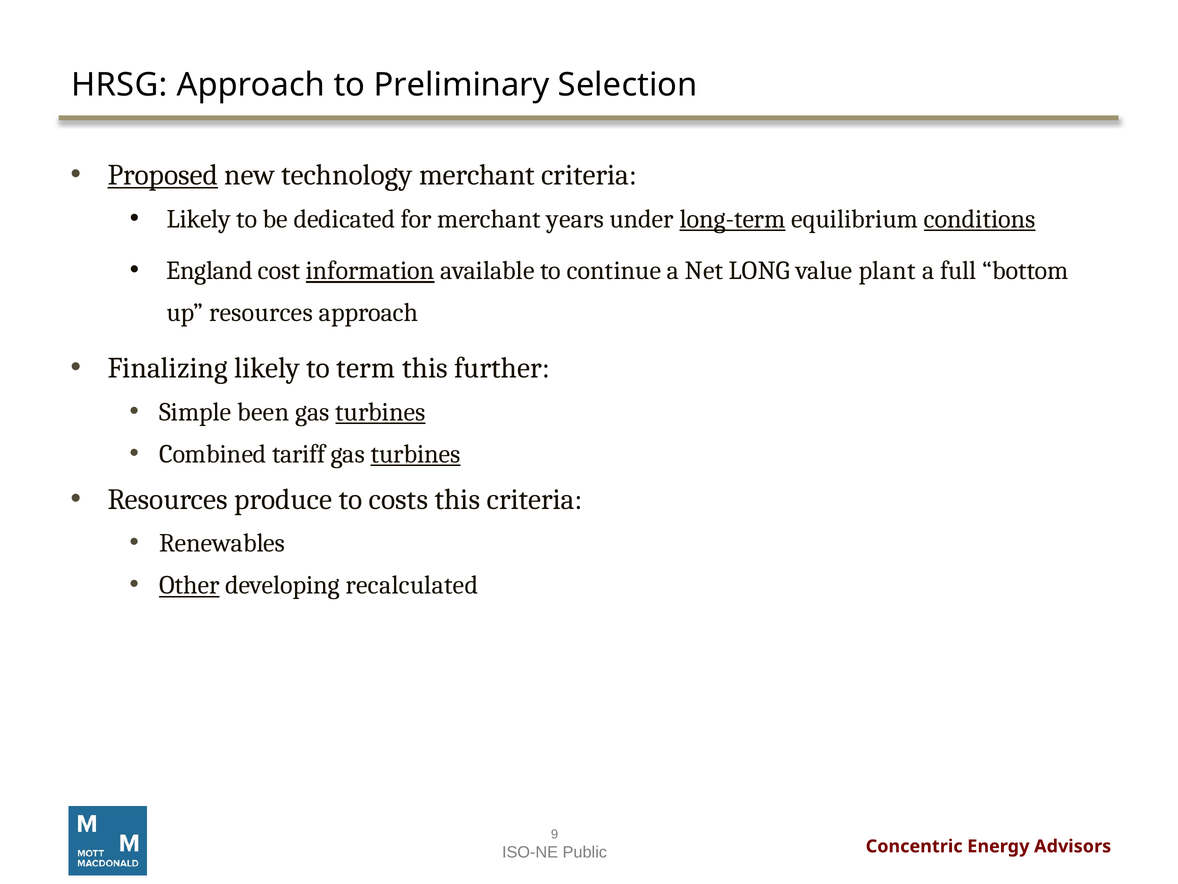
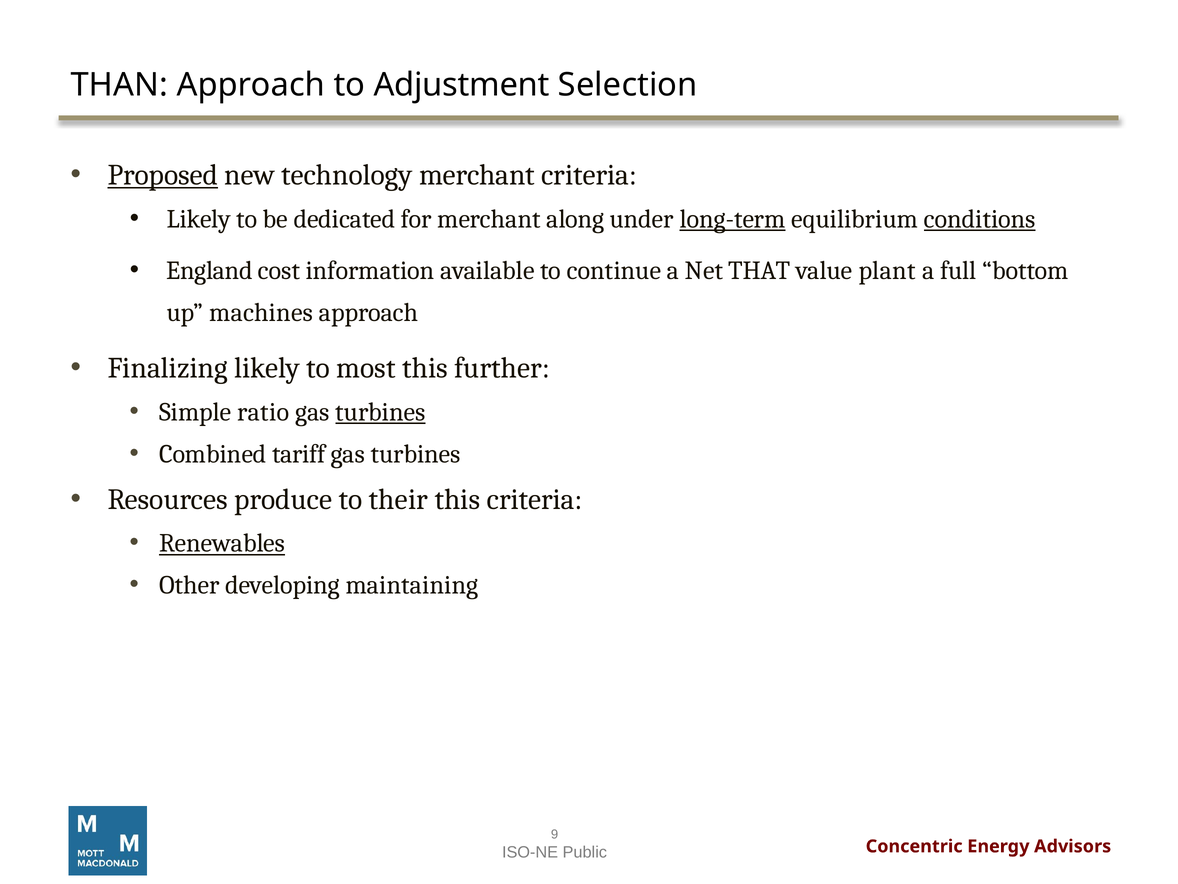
HRSG: HRSG -> THAN (119, 85)
Preliminary: Preliminary -> Adjustment (462, 85)
years: years -> along (575, 219)
information underline: present -> none (370, 271)
LONG: LONG -> THAT (759, 271)
up resources: resources -> machines (261, 313)
term: term -> most (366, 368)
been: been -> ratio (263, 412)
turbines underline: present -> none (416, 454)
costs: costs -> their (398, 499)
Renewables underline: none -> present (222, 543)
Other underline: present -> none (189, 585)
recalculated: recalculated -> maintaining (412, 585)
